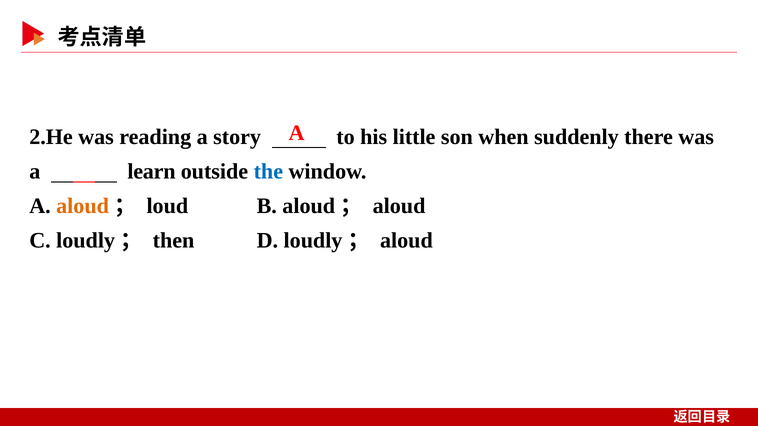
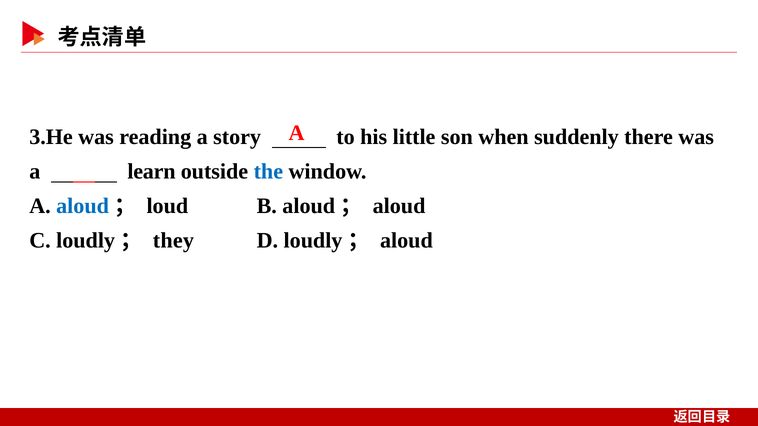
2.He: 2.He -> 3.He (51, 137)
aloud colour: orange -> blue (83, 206)
then: then -> they (173, 240)
